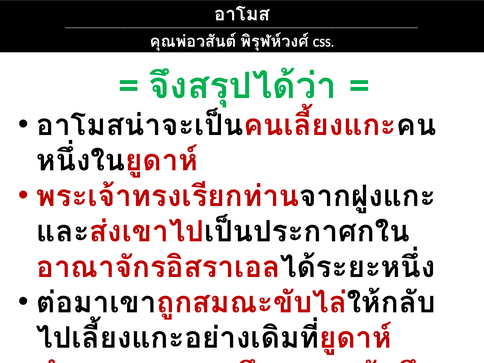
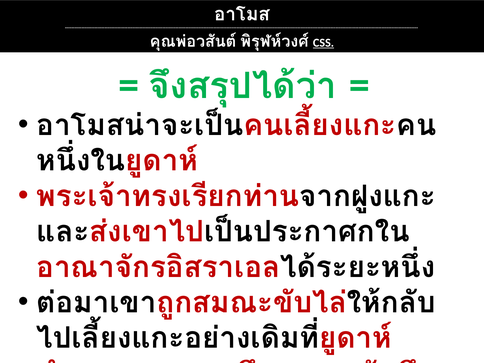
CSS underline: none -> present (324, 43)
